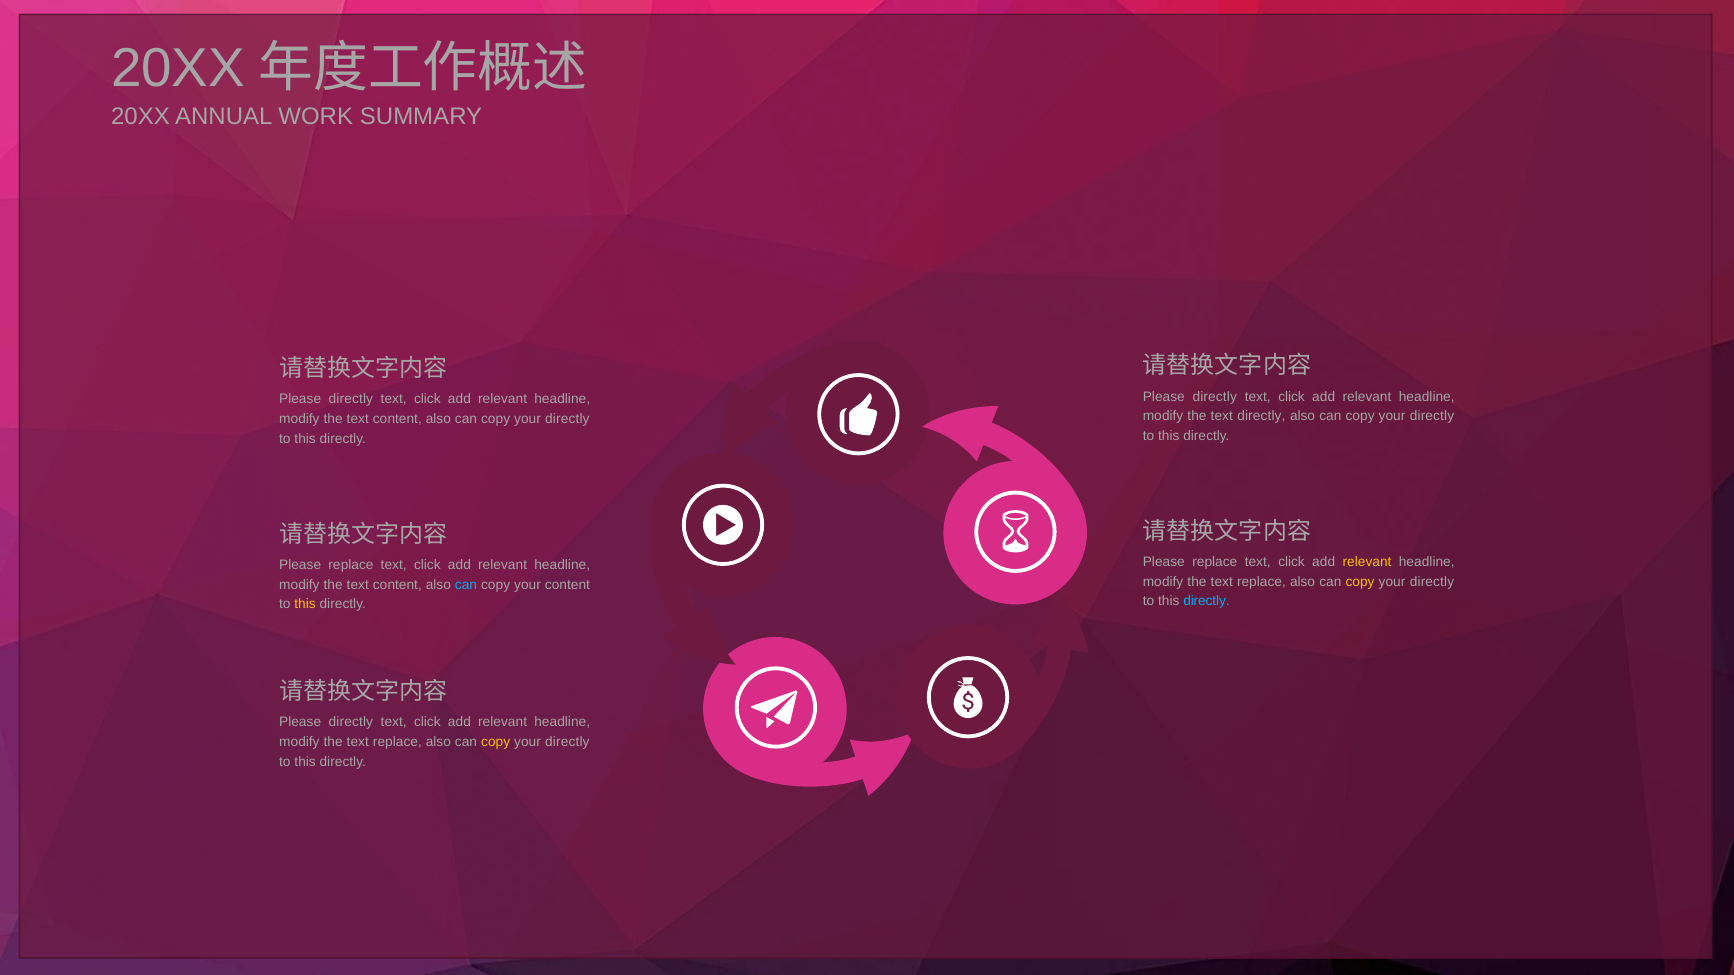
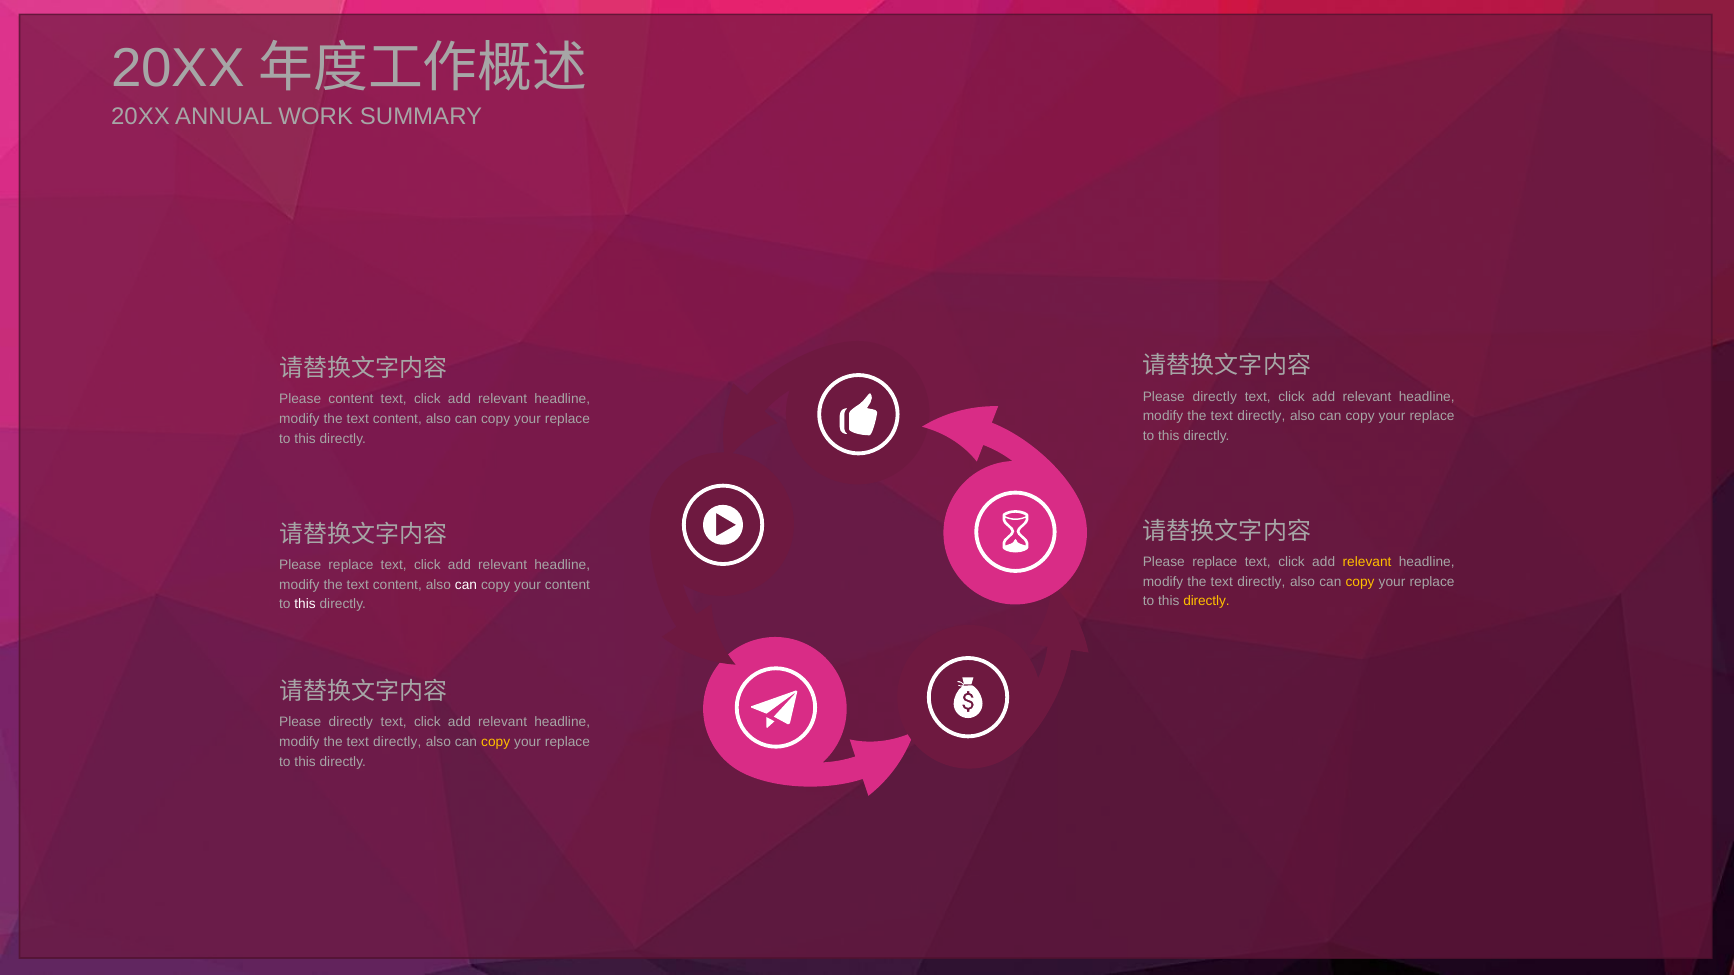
directly: directly -> content (351, 399)
directly: directly -> replace (1432, 416)
directly: directly -> replace (567, 419)
replace: replace -> directly (1261, 582)
directly: directly -> replace (1432, 582)
can colour: light blue -> white (466, 585)
directly colour: light blue -> yellow (1206, 602)
this colour: yellow -> white (305, 604)
replace: replace -> directly (397, 742)
directly: directly -> replace (567, 742)
